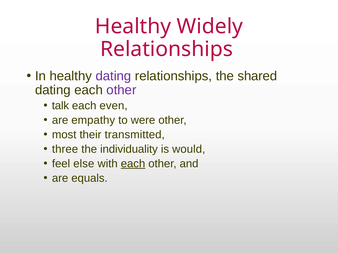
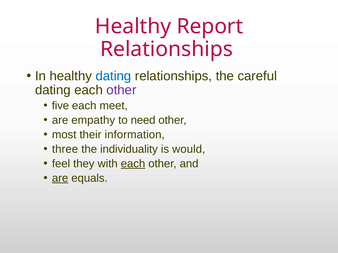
Widely: Widely -> Report (210, 26)
dating colour: purple -> blue (113, 76)
shared: shared -> careful (257, 76)
talk: talk -> five (60, 106)
even: even -> meet (114, 106)
were: were -> need (143, 120)
transmitted: transmitted -> information (135, 135)
else: else -> they (84, 164)
are underline: none -> present (60, 178)
